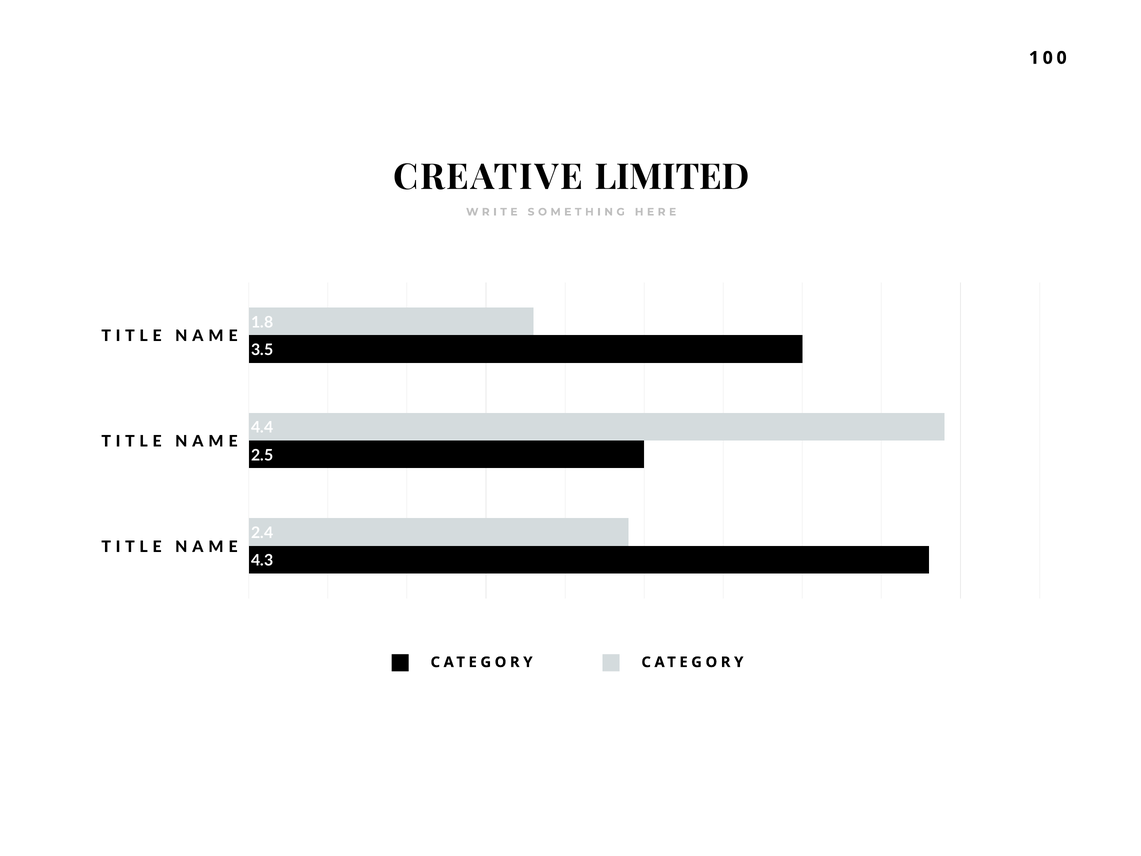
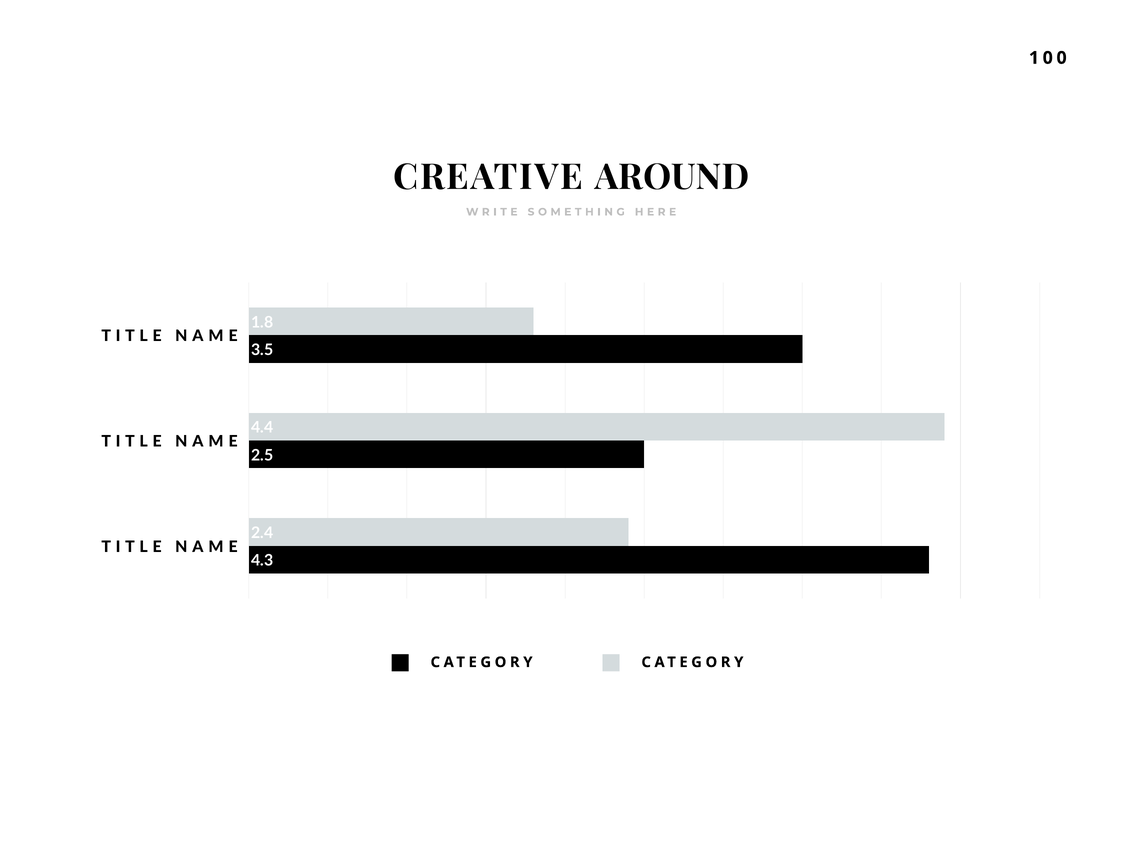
LIMITED: LIMITED -> AROUND (672, 177)
